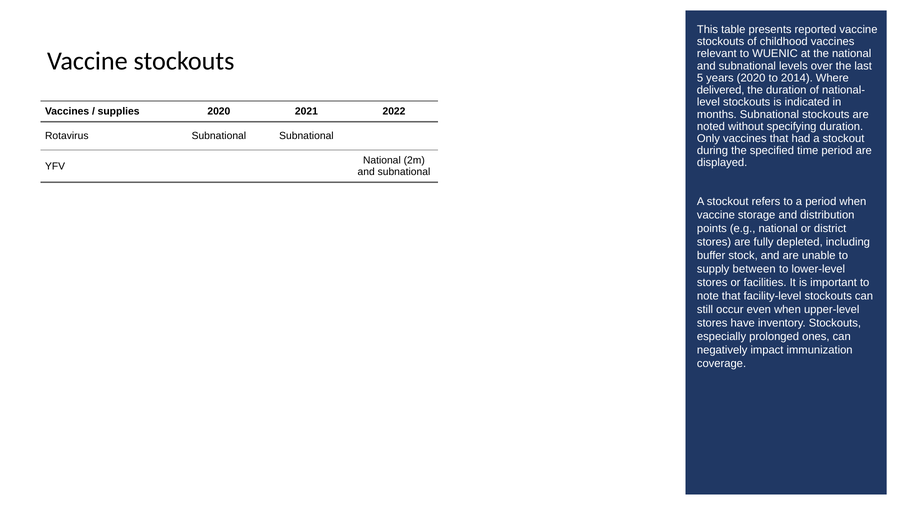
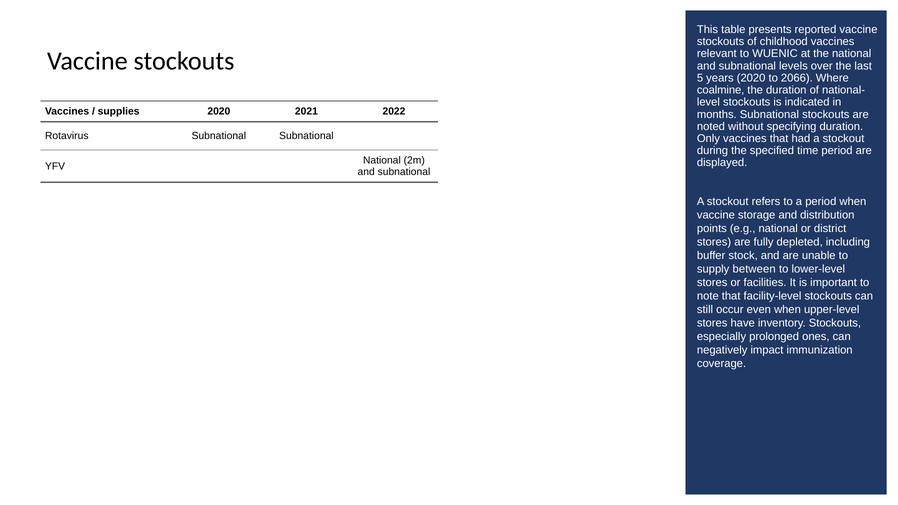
2014: 2014 -> 2066 (797, 78)
delivered: delivered -> coalmine (721, 90)
